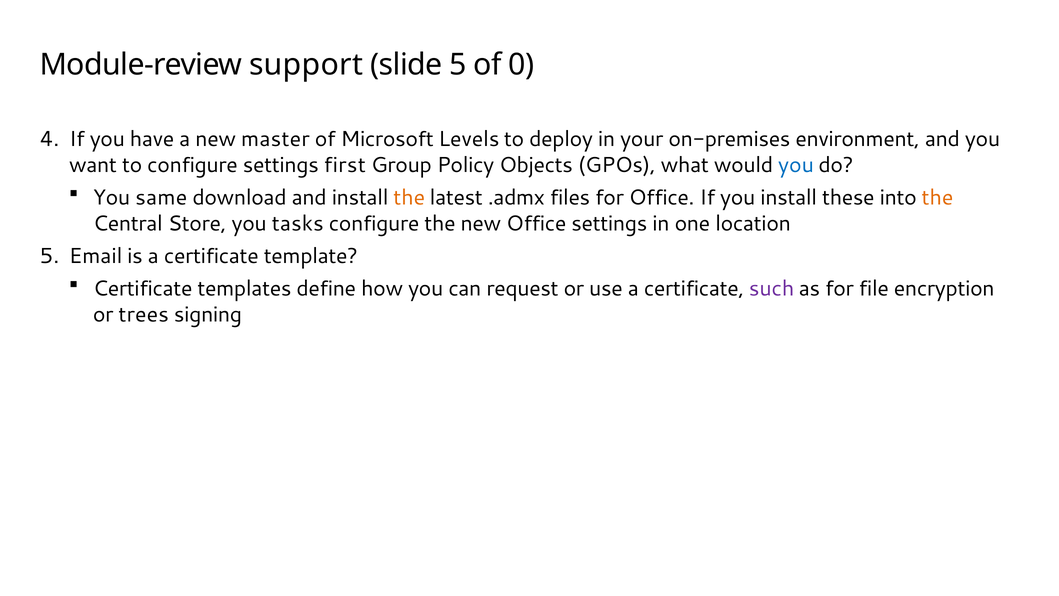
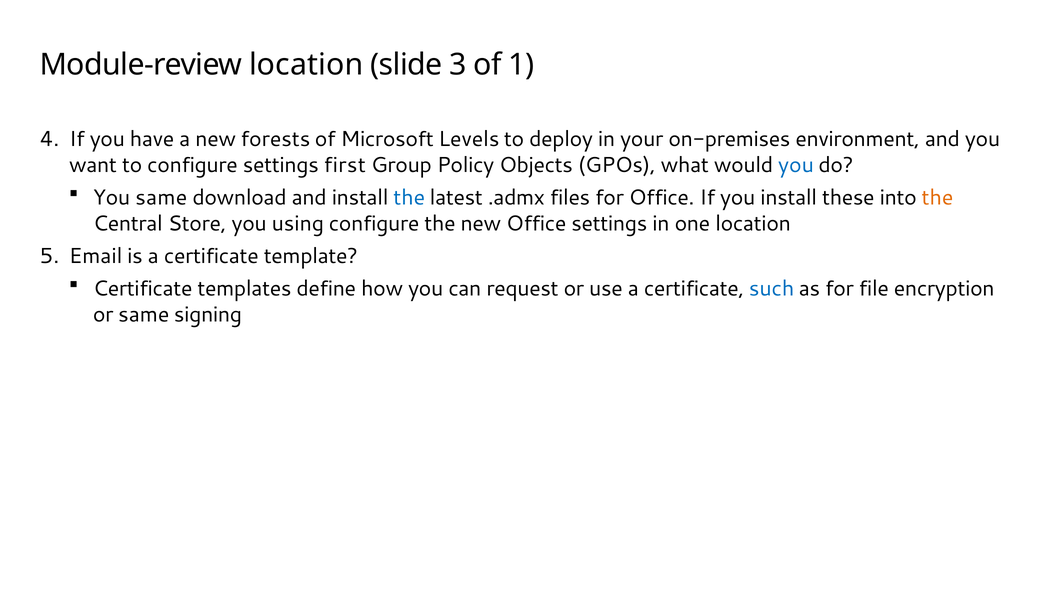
Module-review support: support -> location (306, 64)
slide 5: 5 -> 3 (458, 64)
0: 0 -> 1 (521, 64)
master: master -> forests (275, 139)
the colour: orange -> blue (409, 198)
tasks: tasks -> using (298, 223)
such colour: purple -> blue (772, 288)
or trees: trees -> same (144, 314)
